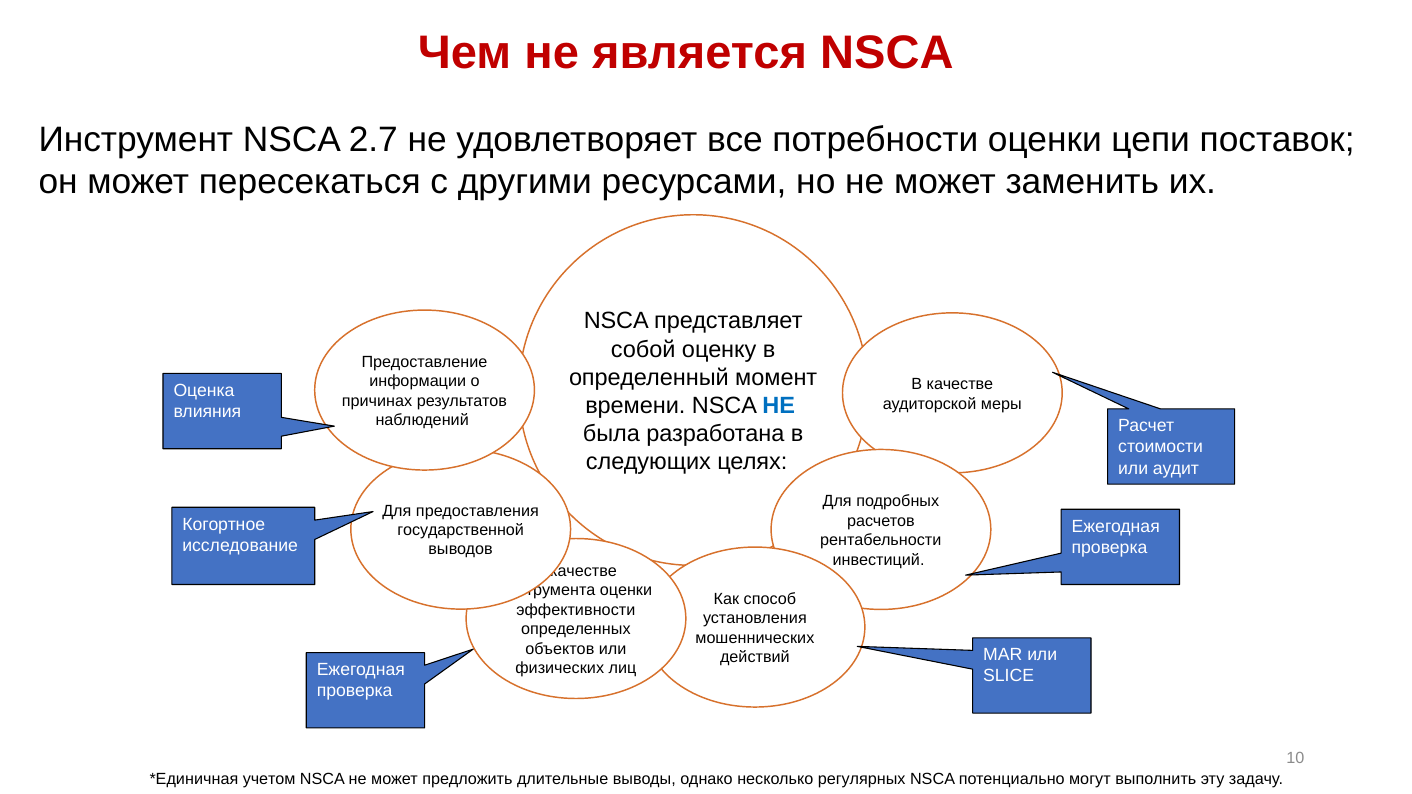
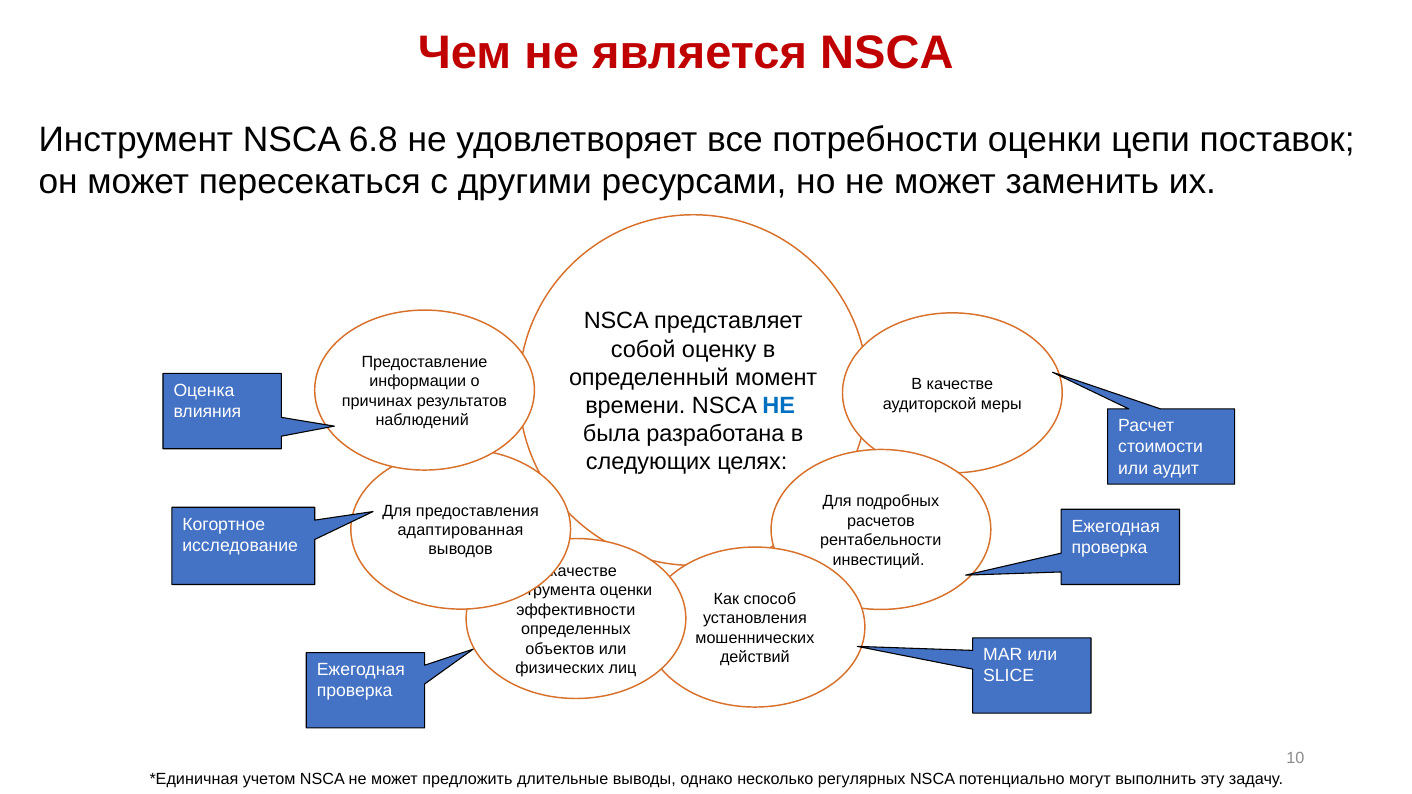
2.7: 2.7 -> 6.8 (373, 139)
государственной: государственной -> адаптированная (460, 530)
